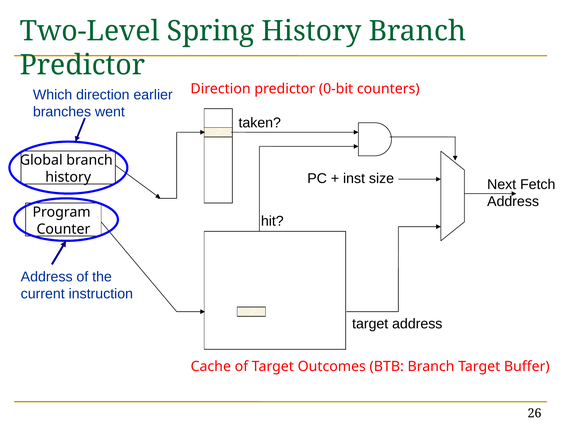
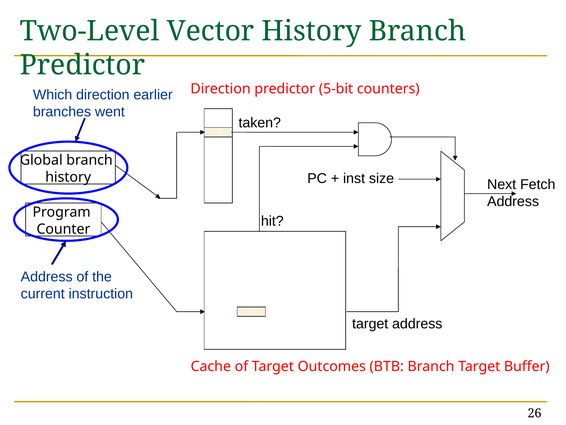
Spring: Spring -> Vector (211, 31)
0-bit: 0-bit -> 5-bit (336, 89)
